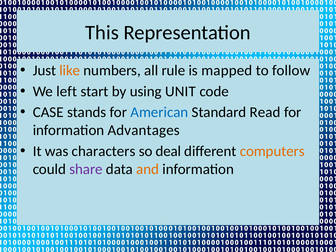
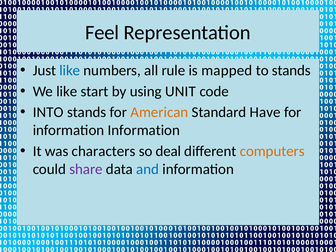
This: This -> Feel (102, 33)
like colour: orange -> blue (70, 70)
to follow: follow -> stands (291, 70)
We left: left -> like (67, 91)
CASE: CASE -> INTO (48, 112)
American colour: blue -> orange (159, 112)
Read: Read -> Have (265, 112)
information Advantages: Advantages -> Information (144, 130)
and colour: orange -> blue (148, 169)
